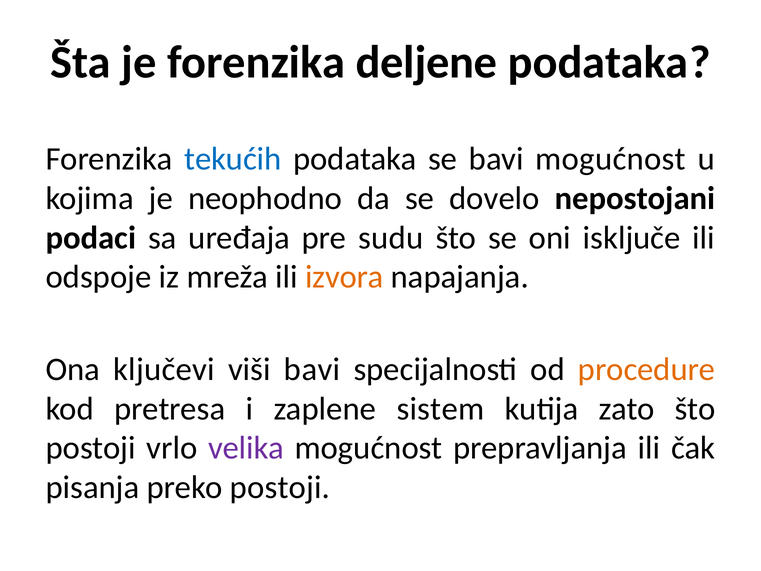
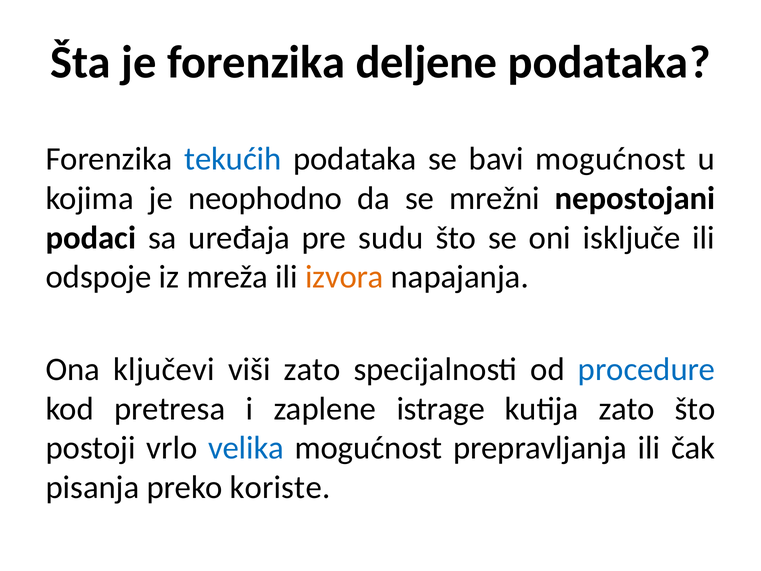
dovelo: dovelo -> mrežni (495, 198)
viši bavi: bavi -> zato (312, 369)
procedure colour: orange -> blue (647, 369)
sistem: sistem -> istrage (441, 409)
velika colour: purple -> blue (246, 448)
preko postoji: postoji -> koriste (280, 487)
